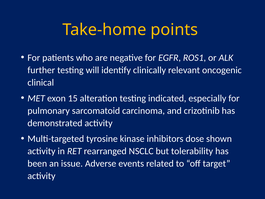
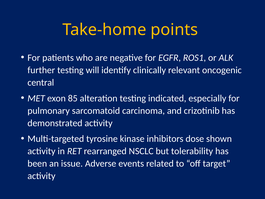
clinical: clinical -> central (41, 82)
15: 15 -> 85 (73, 98)
